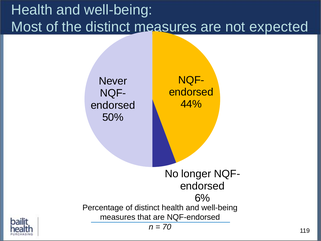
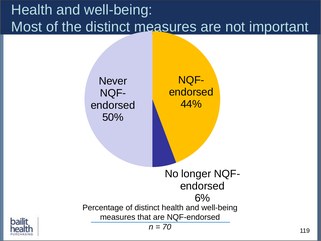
expected: expected -> important (279, 27)
